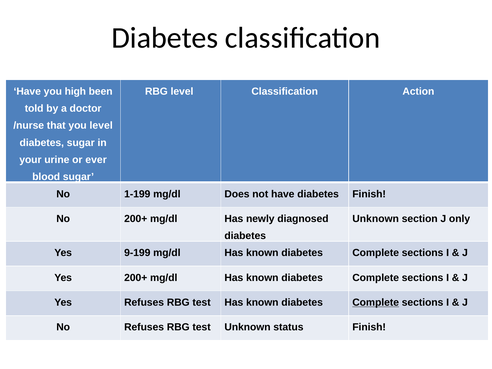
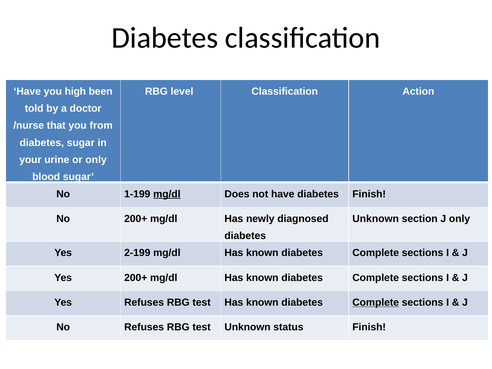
you level: level -> from (101, 126)
or ever: ever -> only (96, 160)
mg/dl underline: none -> present (167, 194)
9-199: 9-199 -> 2-199 (137, 253)
